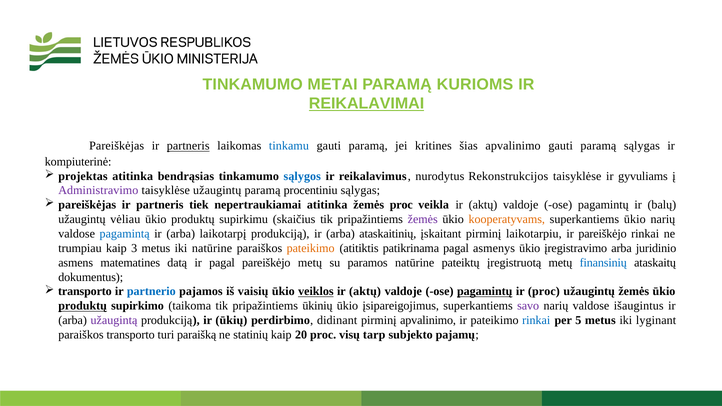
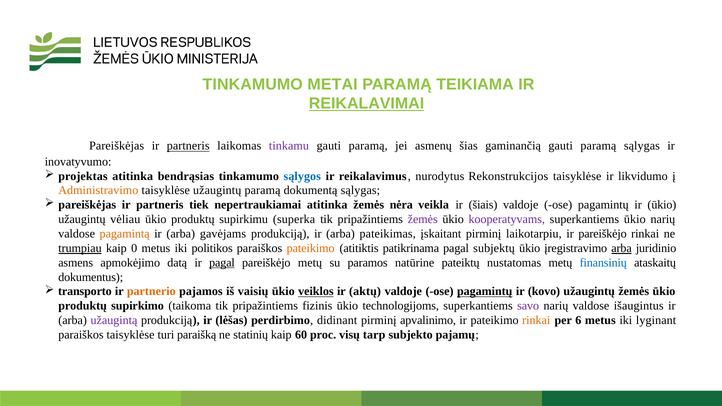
KURIOMS: KURIOMS -> TEIKIAMA (475, 84)
tinkamu colour: blue -> purple (289, 146)
kritines: kritines -> asmenų (433, 146)
šias apvalinimo: apvalinimo -> gaminančią (513, 146)
kompiuterinė: kompiuterinė -> inovatyvumo (78, 162)
gyvuliams: gyvuliams -> likvidumo (643, 176)
Administravimo colour: purple -> orange (98, 191)
procentiniu: procentiniu -> dokumentą (311, 191)
žemės proc: proc -> nėra (401, 205)
veikla ir aktų: aktų -> šiais (483, 205)
ir balų: balų -> ūkio (662, 205)
skaičius: skaičius -> superka (294, 219)
kooperatyvams colour: orange -> purple (507, 219)
pagamintą colour: blue -> orange (125, 234)
laikotarpį: laikotarpį -> gavėjams (223, 234)
ataskaitinių: ataskaitinių -> pateikimas (388, 234)
trumpiau underline: none -> present (80, 248)
3: 3 -> 0 (134, 248)
iki natūrine: natūrine -> politikos (212, 248)
asmenys: asmenys -> subjektų (494, 248)
arba underline: none -> present (621, 248)
matematines: matematines -> apmokėjimo (130, 263)
pagal underline: none -> present (222, 263)
įregistruotą: įregistruotą -> nustatomas (514, 263)
partnerio colour: blue -> orange (151, 292)
ir proc: proc -> kovo (544, 292)
produktų underline: present -> none (83, 306)
ūkinių: ūkinių -> fizinis (317, 306)
įsipareigojimus: įsipareigojimus -> technologijoms (401, 306)
ūkių: ūkių -> lėšas (231, 321)
rinkai colour: blue -> orange (536, 321)
5: 5 -> 6 (578, 321)
paraiškos transporto: transporto -> taisyklėse (131, 335)
20: 20 -> 60 (301, 335)
